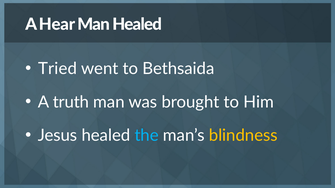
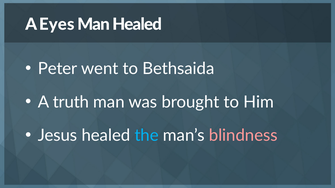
Hear: Hear -> Eyes (57, 24)
Tried: Tried -> Peter (58, 69)
blindness colour: yellow -> pink (243, 136)
